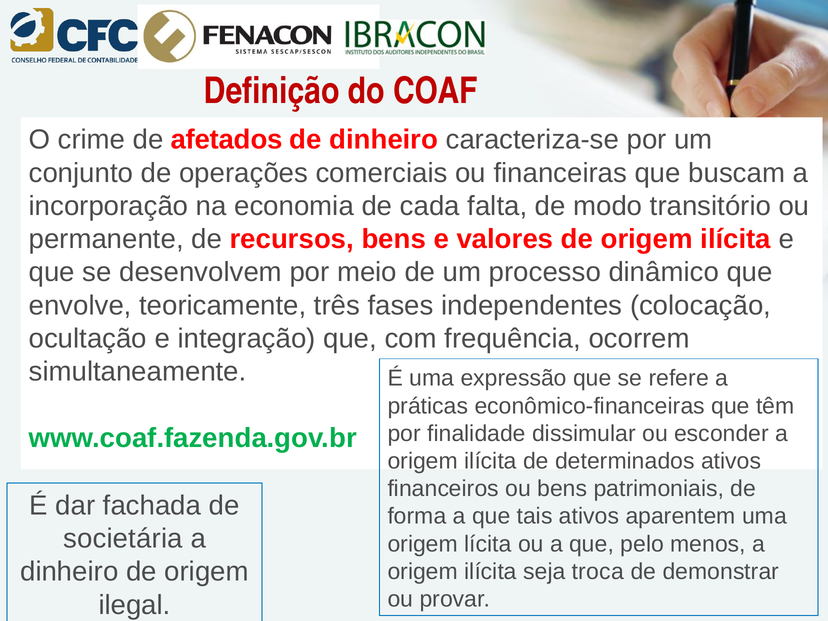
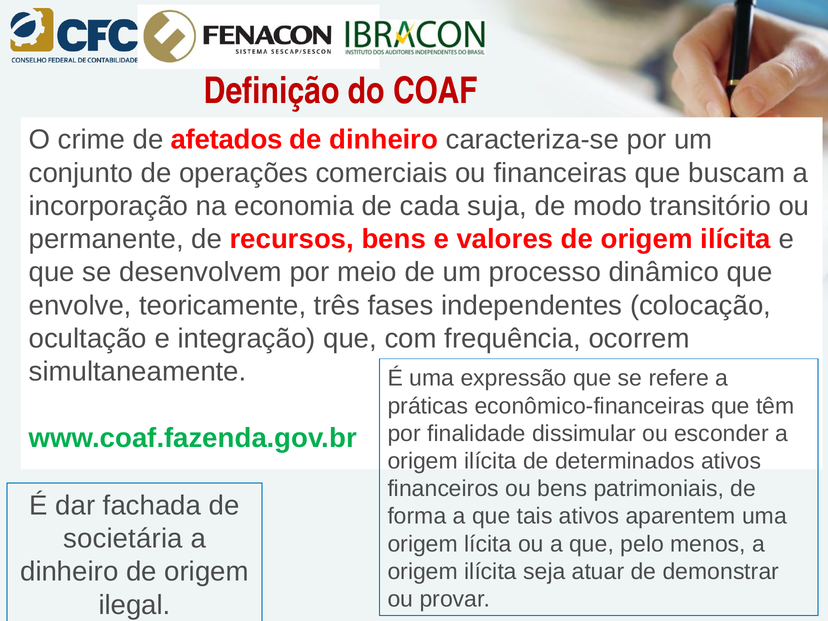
falta: falta -> suja (497, 206)
troca: troca -> atuar (598, 572)
